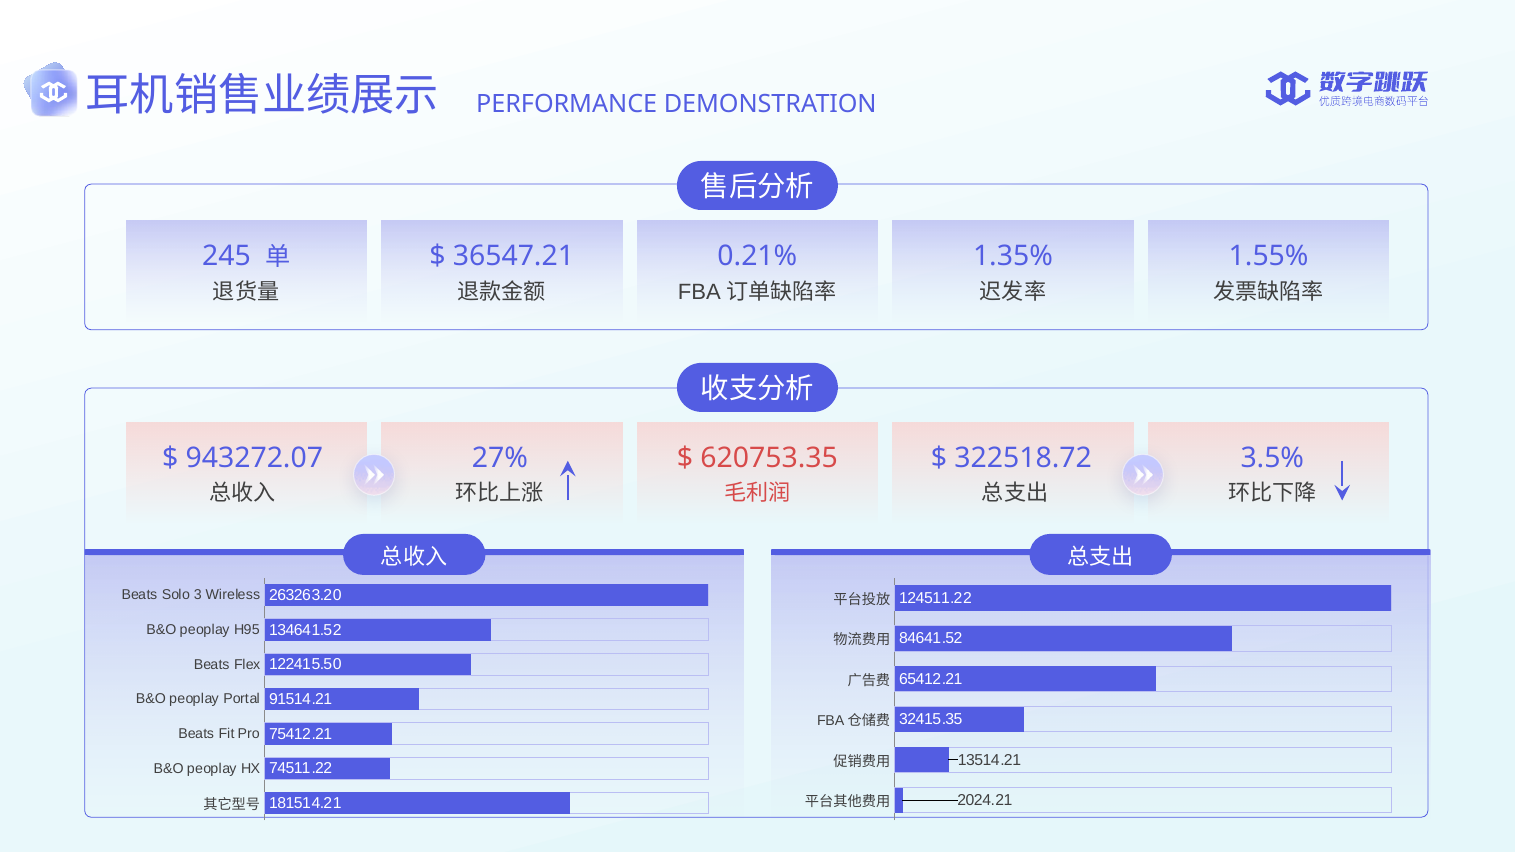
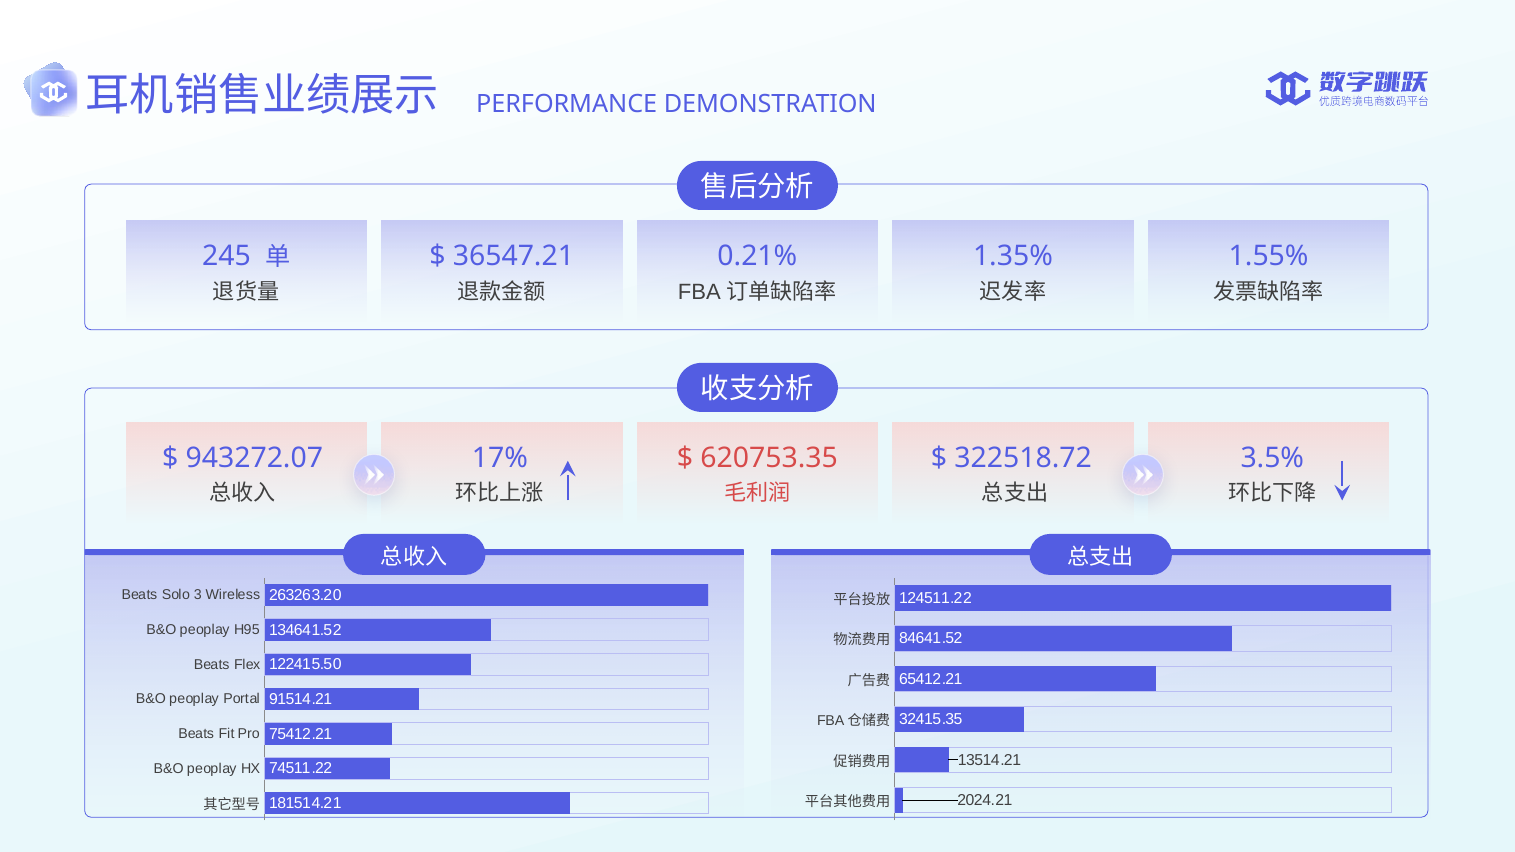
27%: 27% -> 17% (500, 458)
